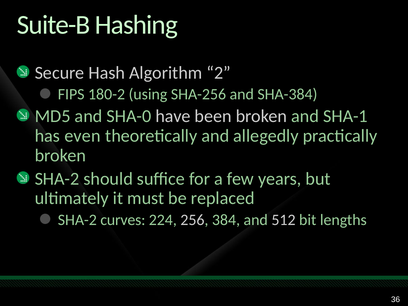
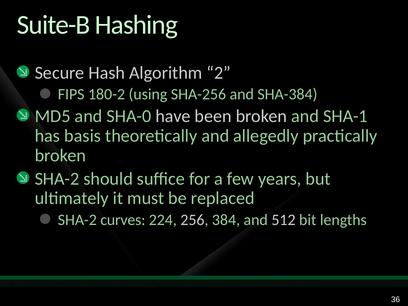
even: even -> basis (83, 136)
